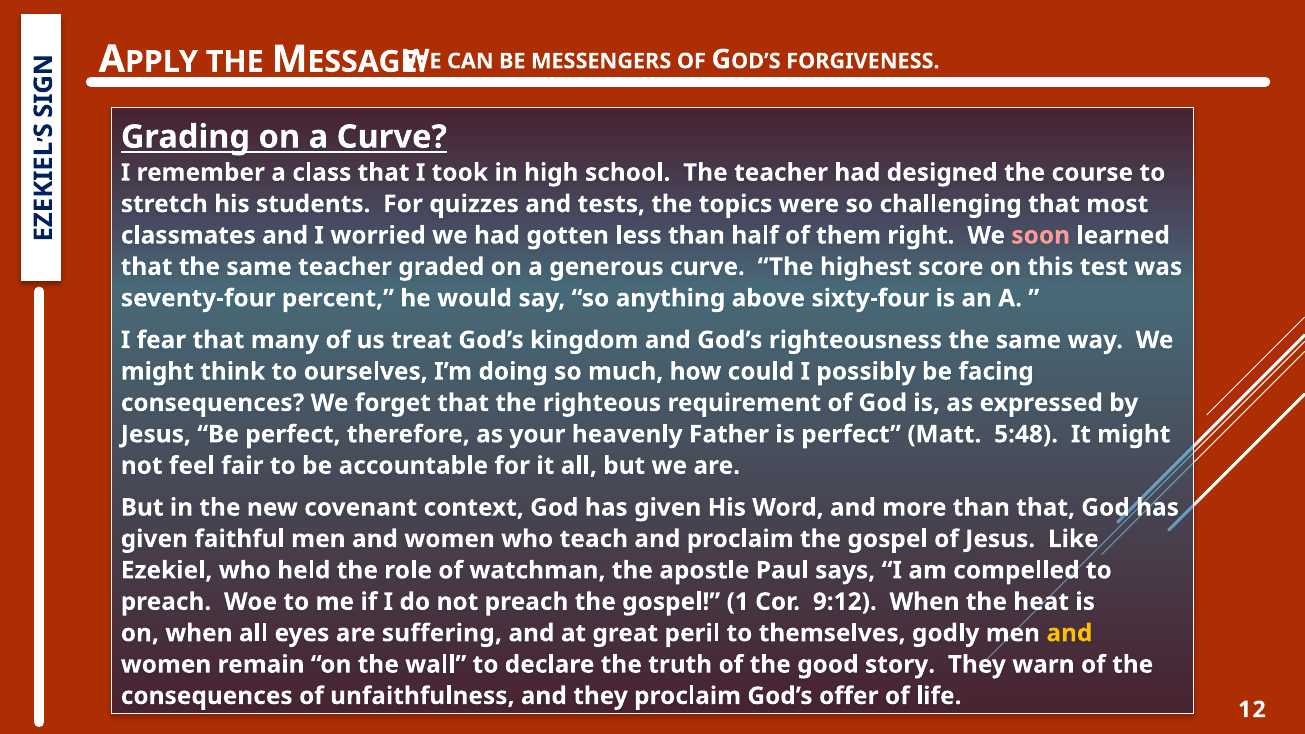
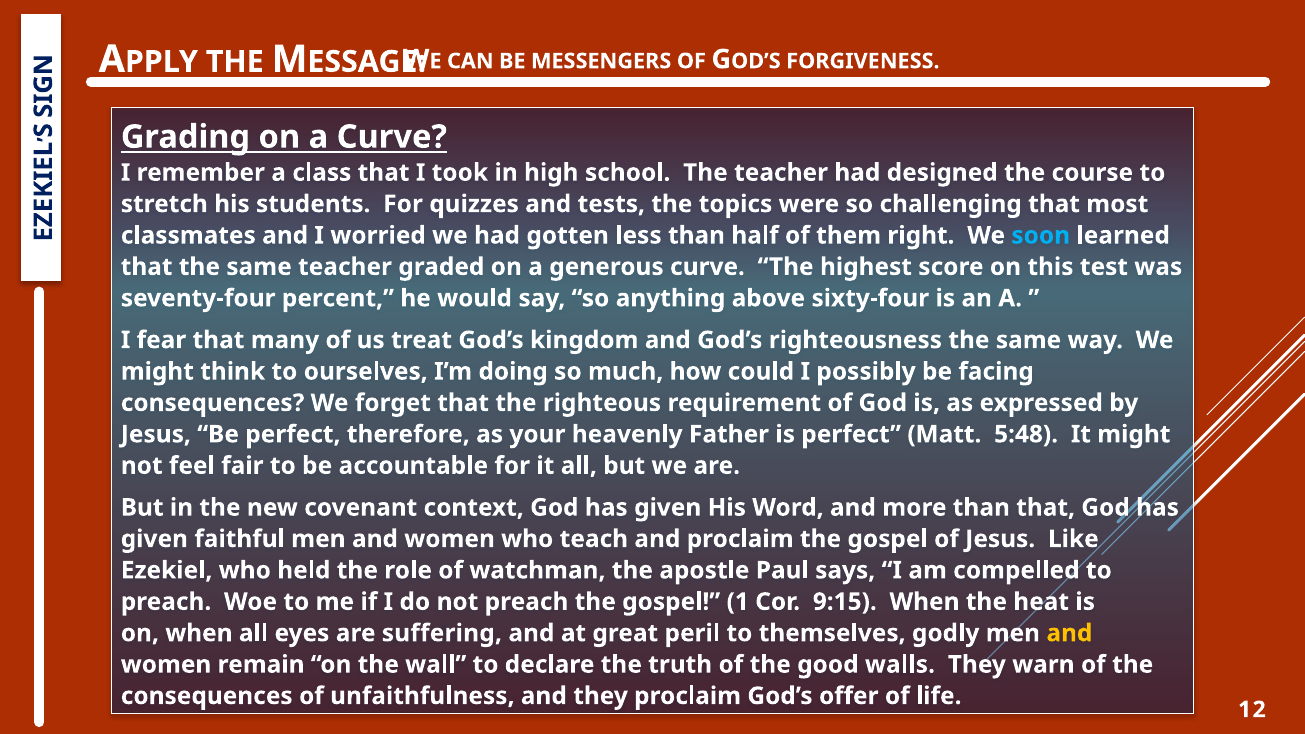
soon colour: pink -> light blue (1041, 235)
9:12: 9:12 -> 9:15 (845, 602)
story: story -> walls (900, 665)
